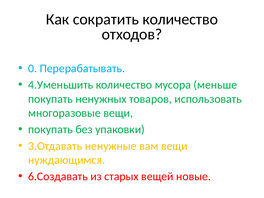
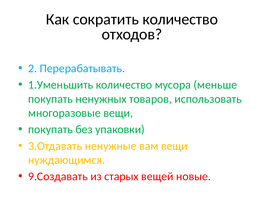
0: 0 -> 2 (33, 68)
4.Уменьшить: 4.Уменьшить -> 1.Уменьшить (61, 85)
6.Создавать: 6.Создавать -> 9.Создавать (58, 176)
